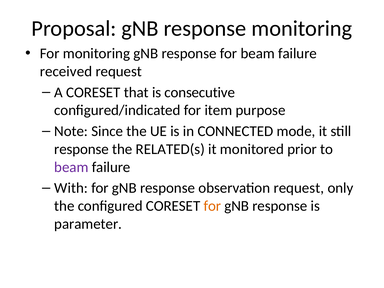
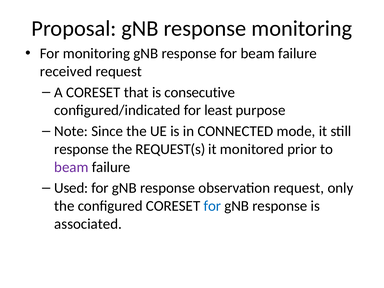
item: item -> least (218, 110)
RELATED(s: RELATED(s -> REQUEST(s (170, 149)
With: With -> Used (71, 188)
for colour: orange -> blue (212, 206)
parameter: parameter -> associated (88, 224)
